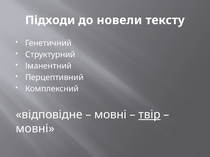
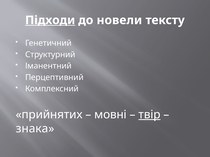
Підходи underline: none -> present (50, 20)
відповідне: відповідне -> прийнятих (49, 115)
мовні: мовні -> знака (35, 129)
